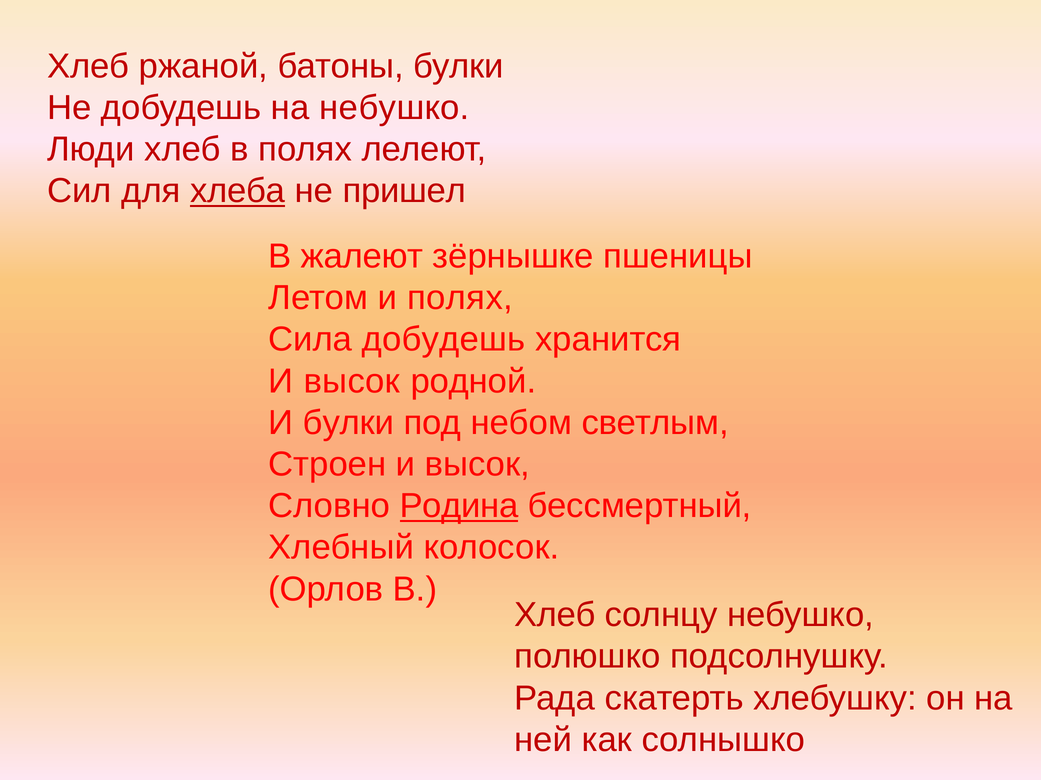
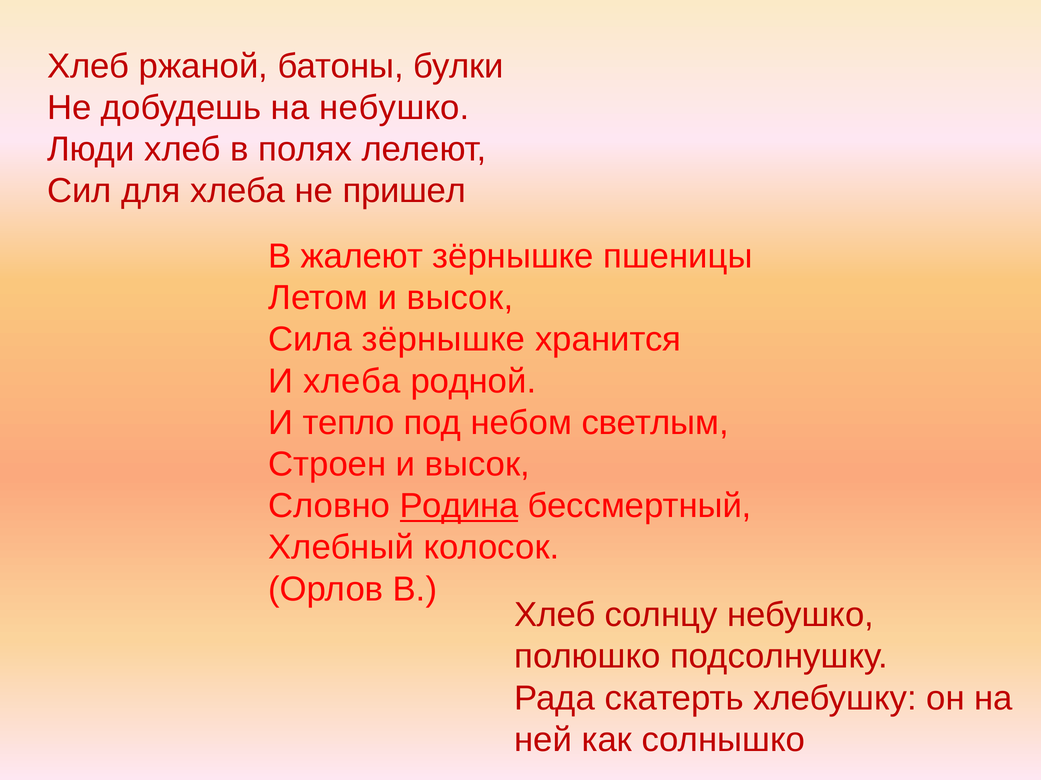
хлеба underline: present -> none (238, 191)
Летом и полях: полях -> высок (460, 298)
Сила добудешь: добудешь -> зёрнышке (443, 340)
высок: высок -> хлеба (352, 382)
И булки: булки -> тепло (349, 423)
